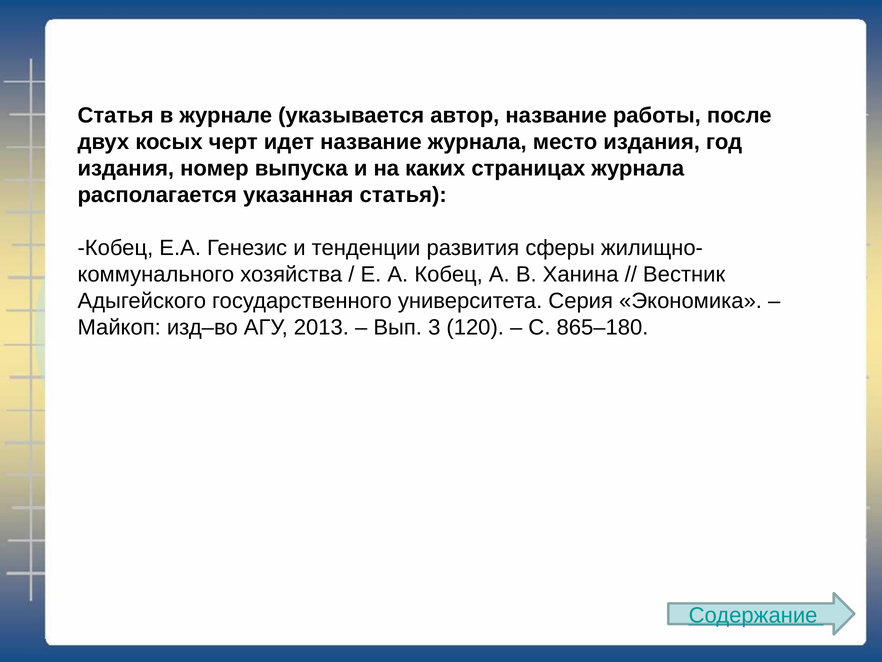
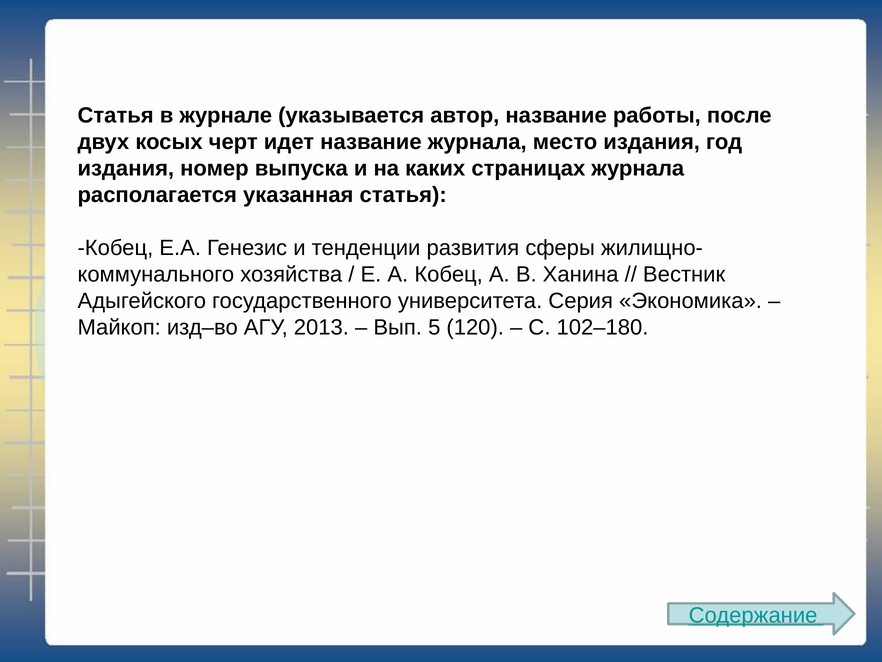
3: 3 -> 5 (434, 327)
865–180: 865–180 -> 102–180 (602, 327)
